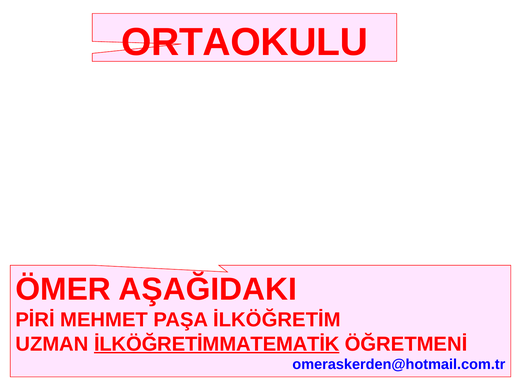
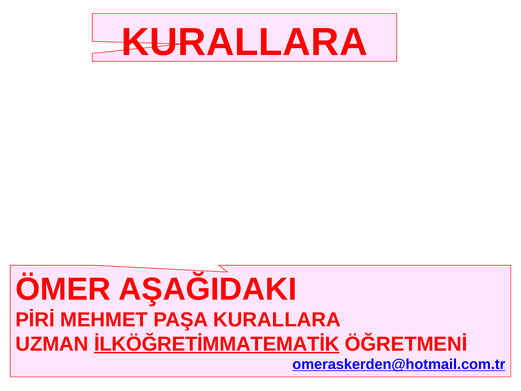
ORTAOKULU: ORTAOKULU -> KURALLARA (244, 42)
PAŞA İLKÖĞRETİM: İLKÖĞRETİM -> KURALLARA (277, 319)
omeraskerden@hotmail.com.tr underline: none -> present (399, 364)
